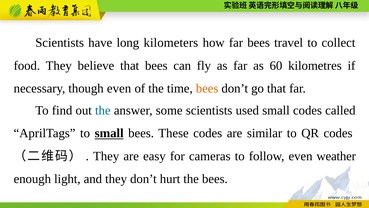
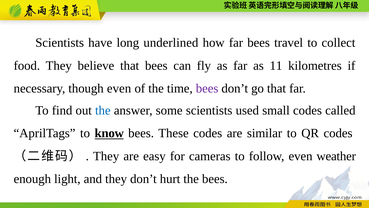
kilometers: kilometers -> underlined (171, 43)
60: 60 -> 11 (276, 66)
bees colour: orange -> purple (207, 88)
to small: small -> know (109, 133)
